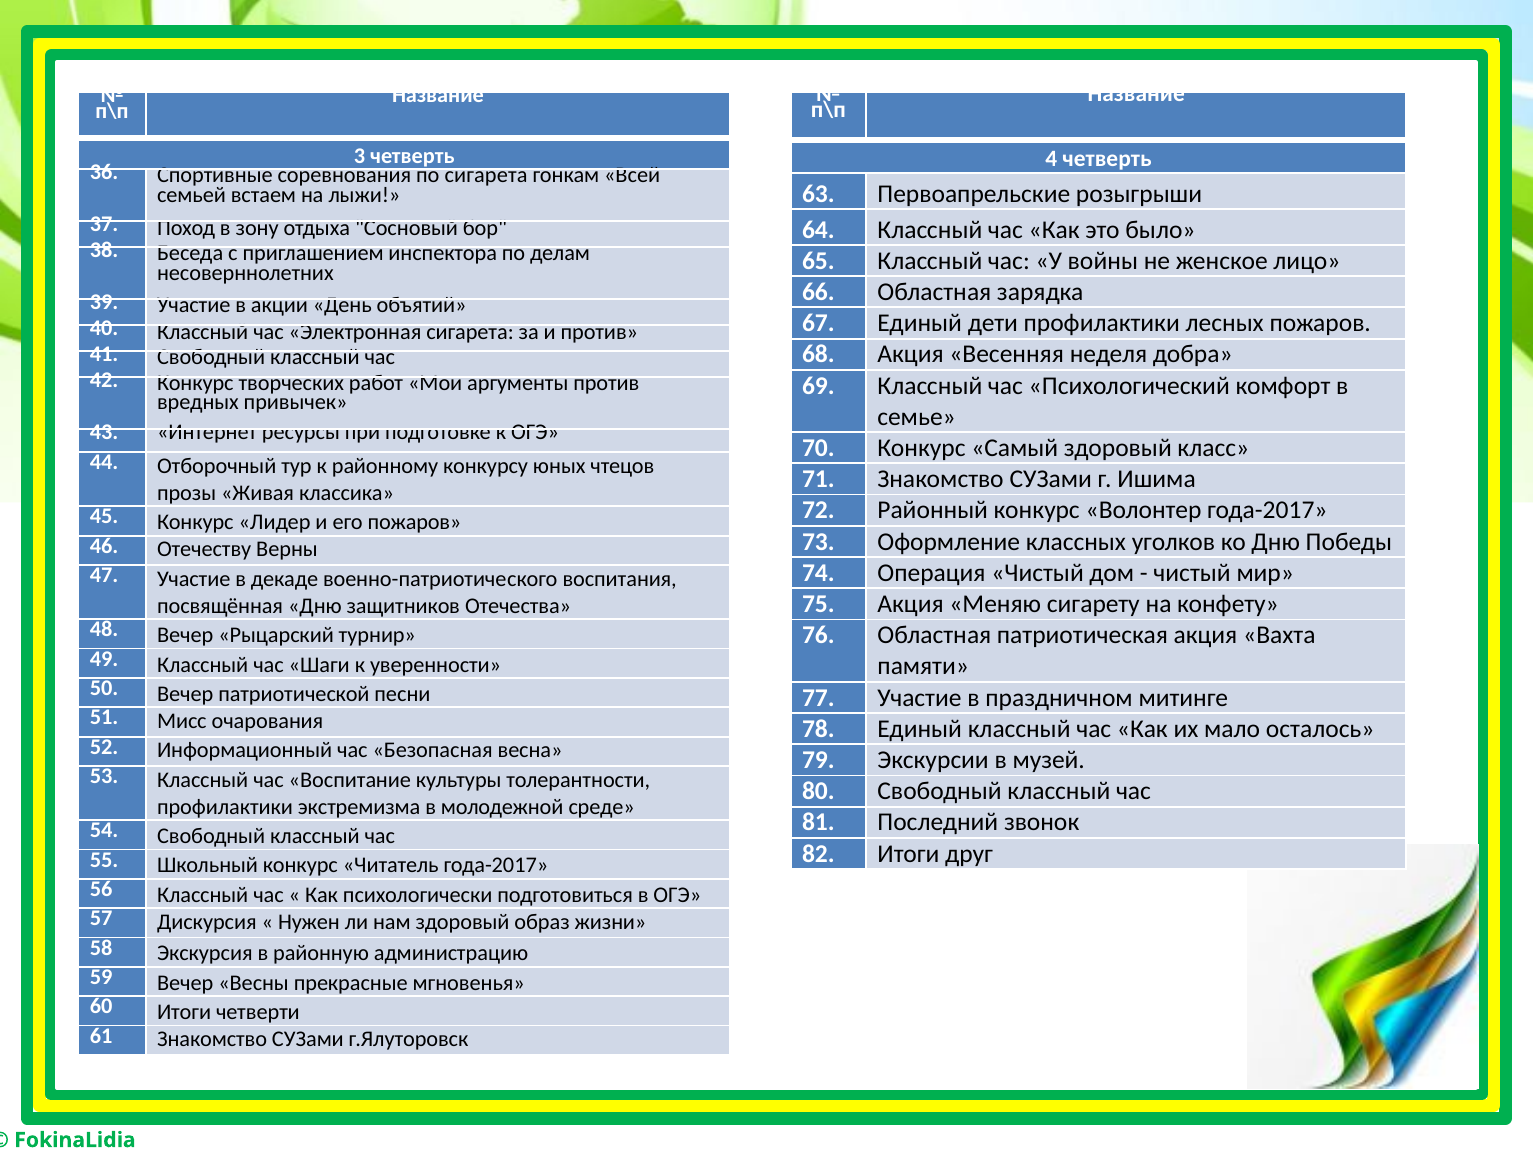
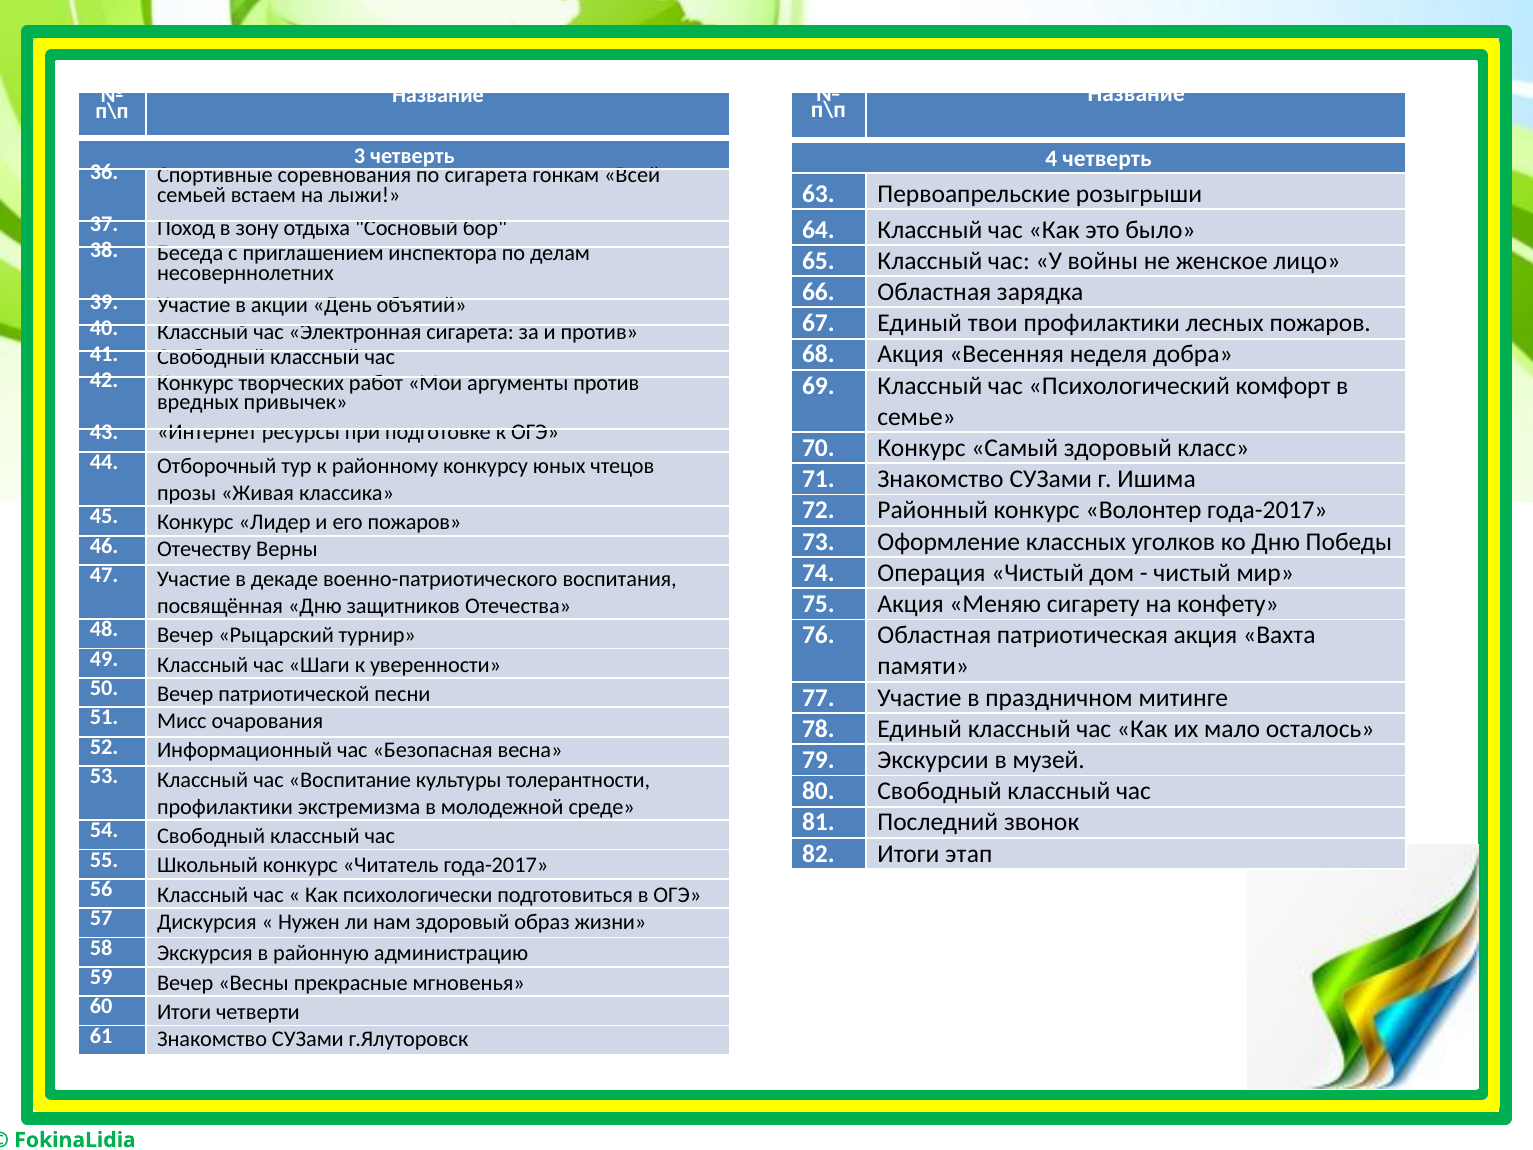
дети: дети -> твои (993, 323)
друг: друг -> этап (969, 853)
